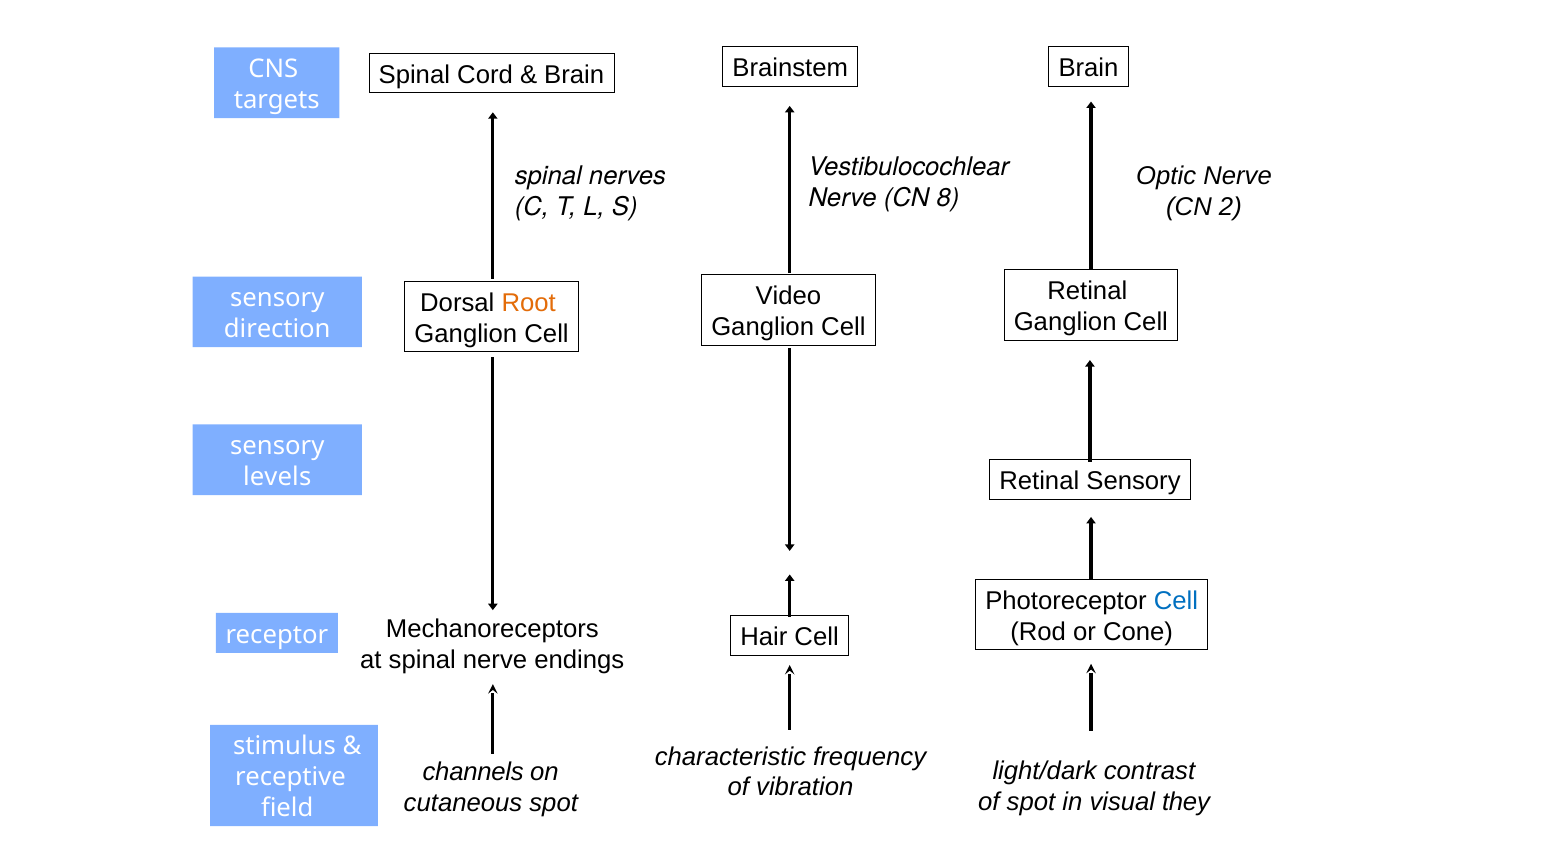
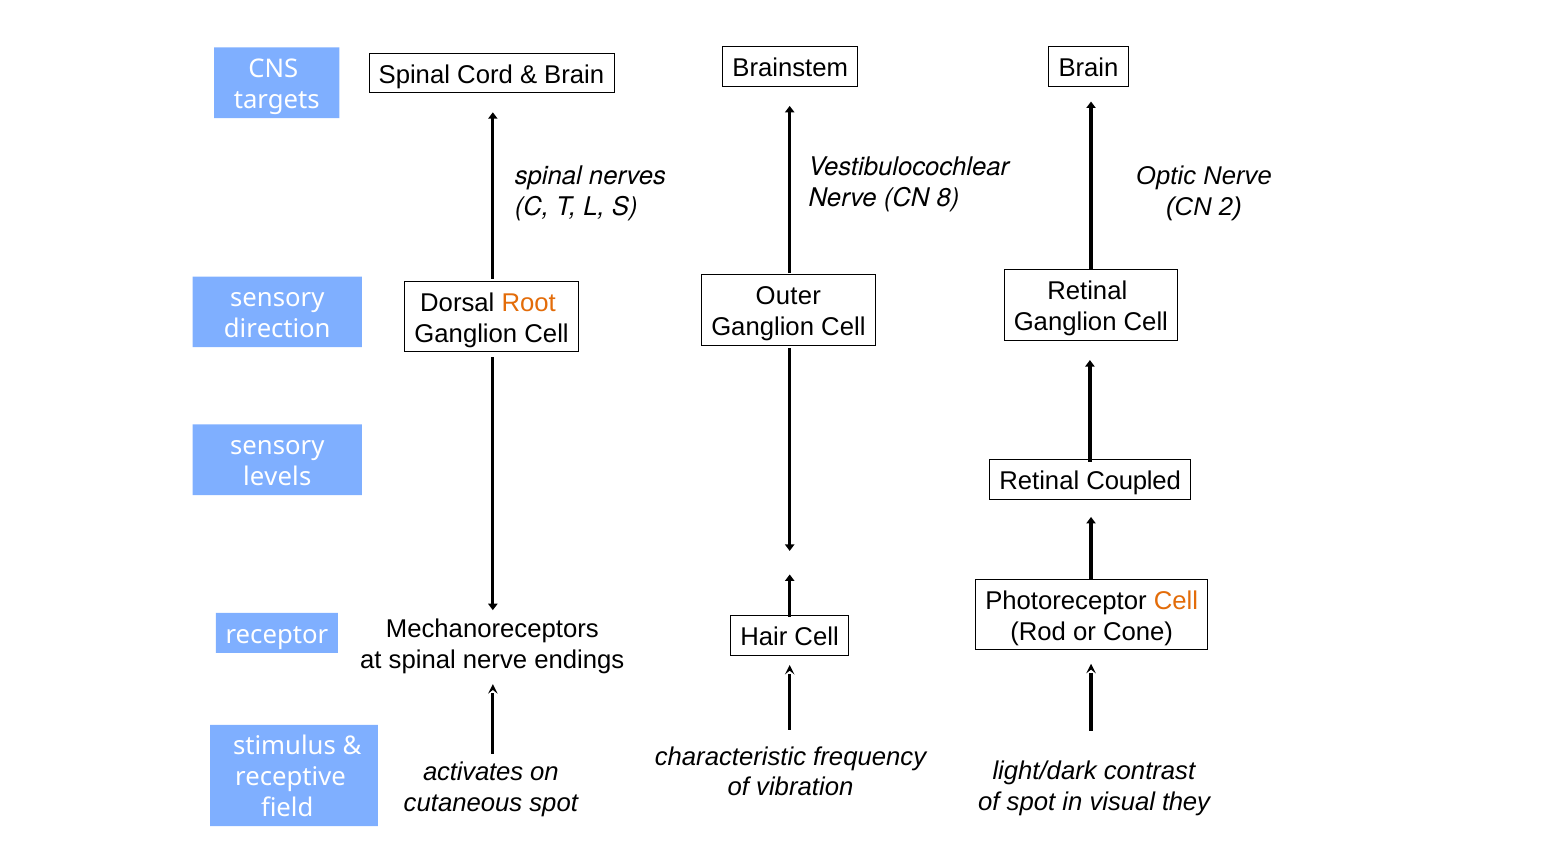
Video: Video -> Outer (788, 296)
Retinal Sensory: Sensory -> Coupled (1134, 481)
Cell colour: blue -> orange (1176, 601)
channels: channels -> activates (473, 772)
